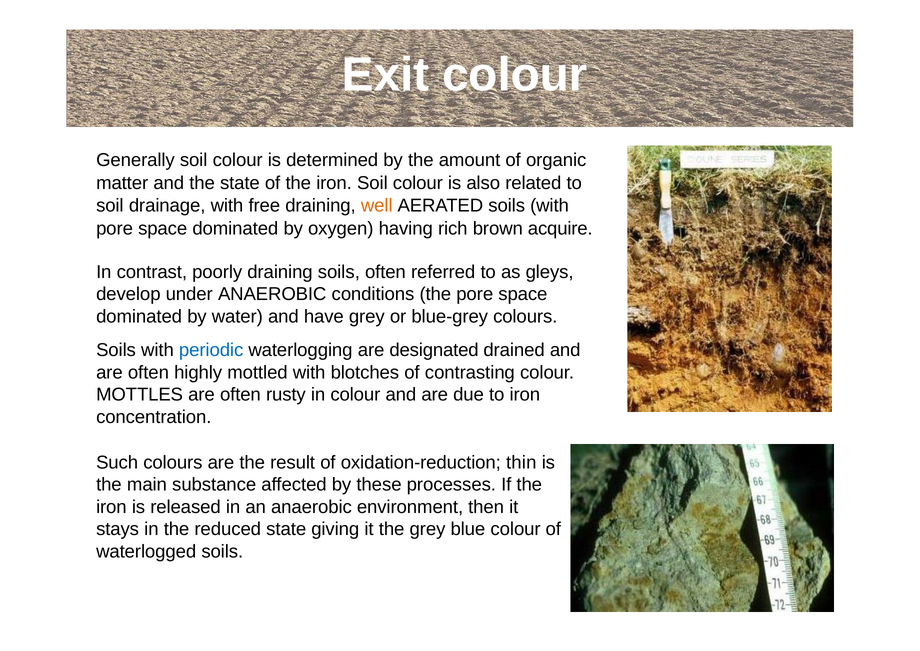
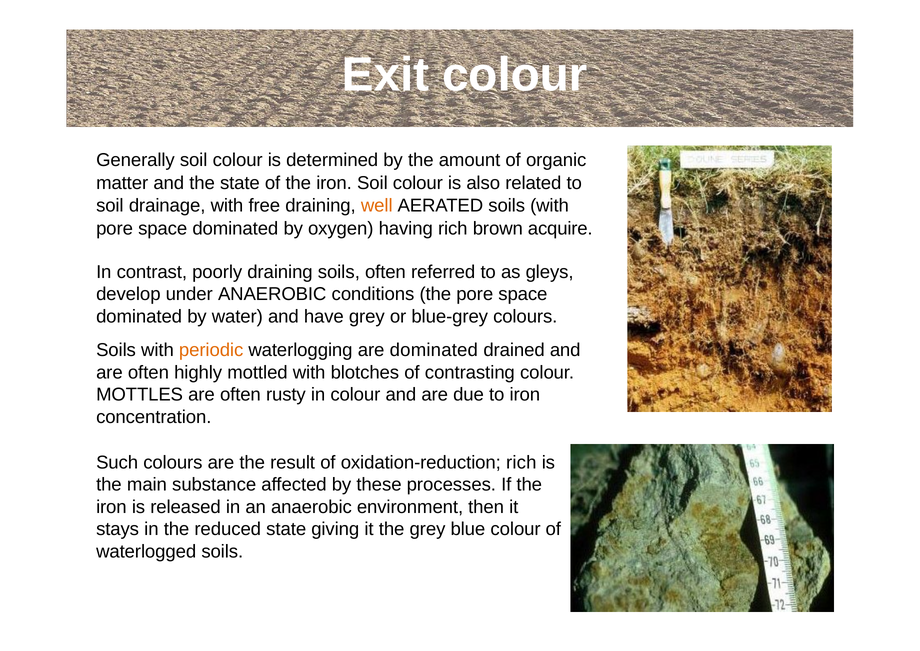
periodic colour: blue -> orange (211, 350)
are designated: designated -> dominated (434, 350)
oxidation-reduction thin: thin -> rich (521, 462)
